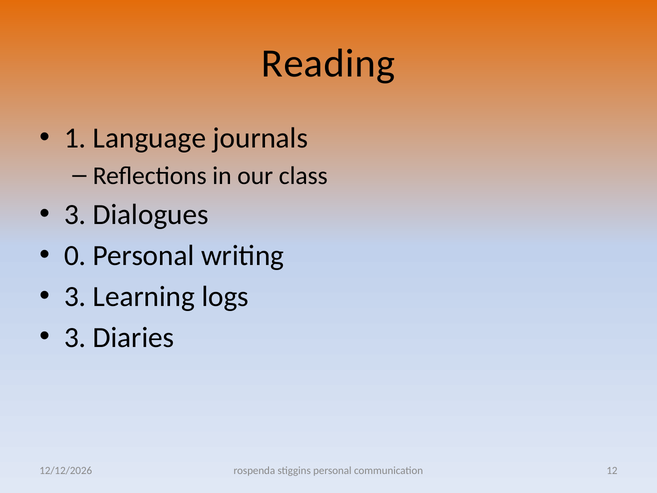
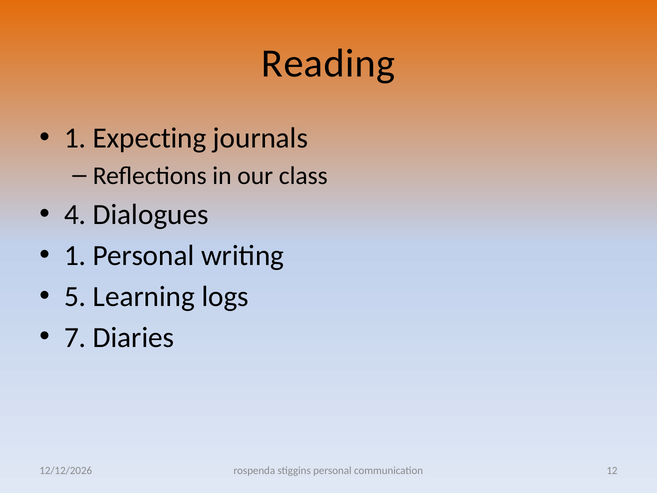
Language: Language -> Expecting (150, 138)
3: 3 -> 4 (75, 215)
0: 0 -> 1 (75, 255)
3: 3 -> 5 (75, 296)
3: 3 -> 7 (75, 337)
